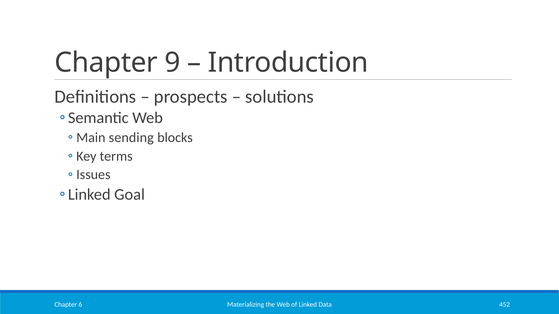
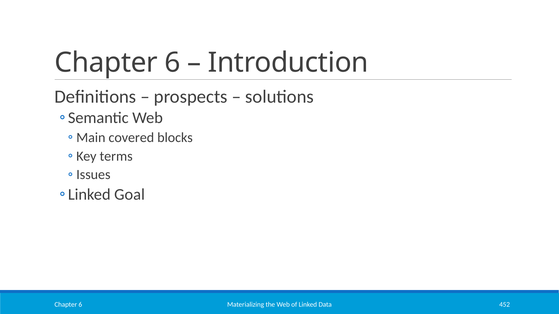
9: 9 -> 6 (173, 63)
sending: sending -> covered (131, 138)
